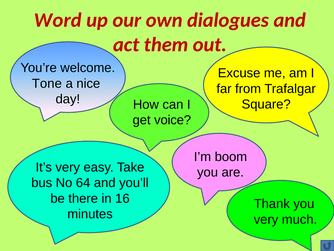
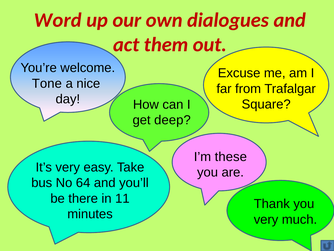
voice: voice -> deep (172, 120)
boom: boom -> these (231, 156)
16: 16 -> 11 (122, 198)
